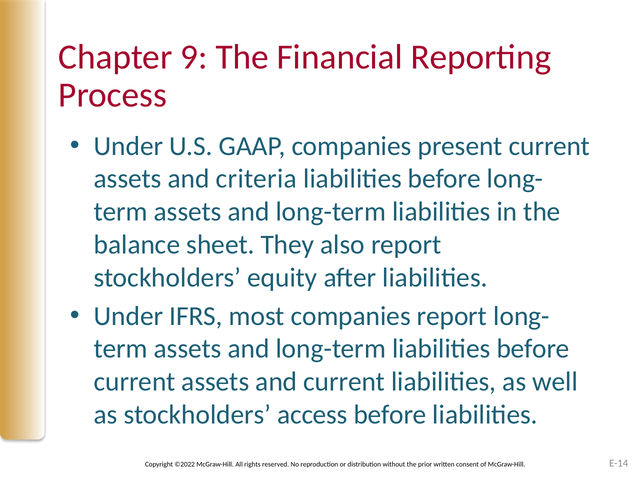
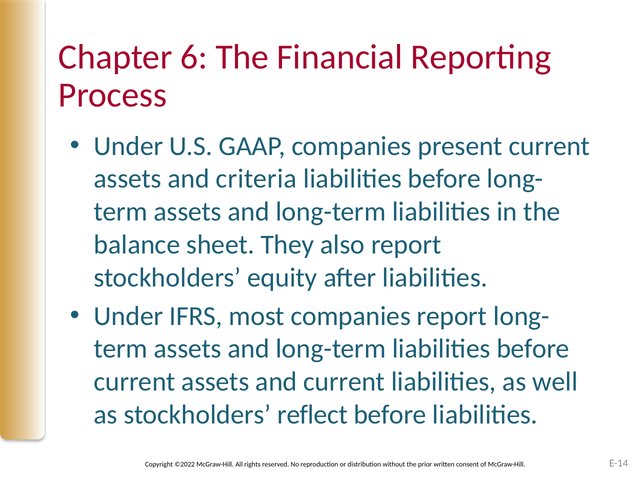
9: 9 -> 6 (194, 57)
access: access -> reflect (313, 415)
